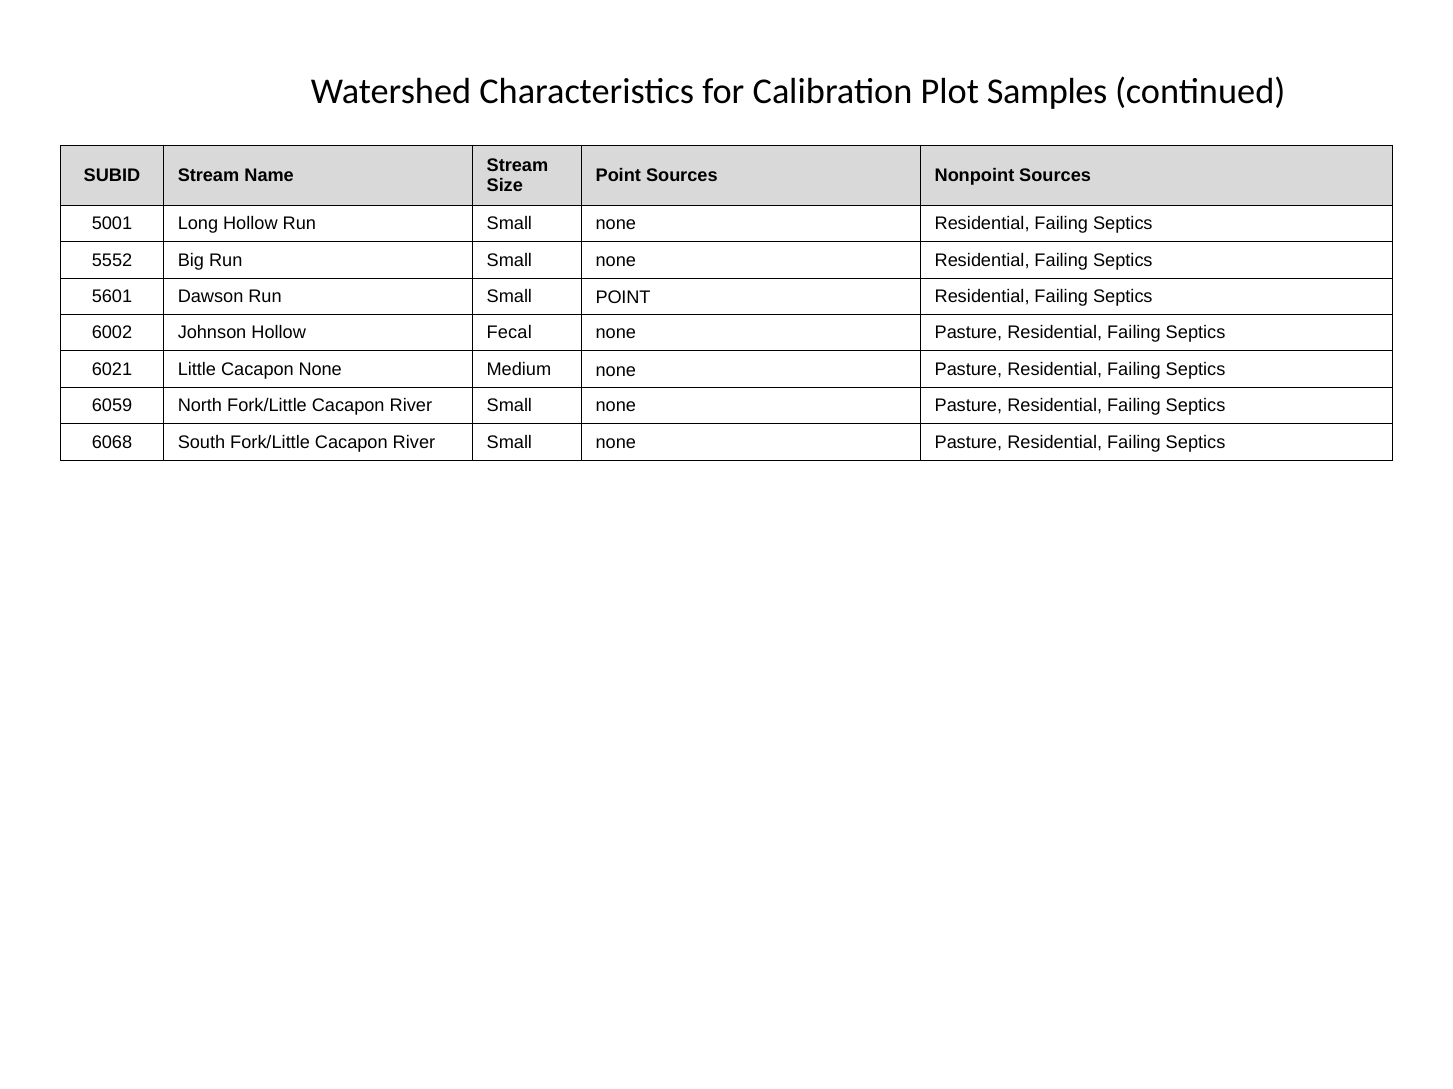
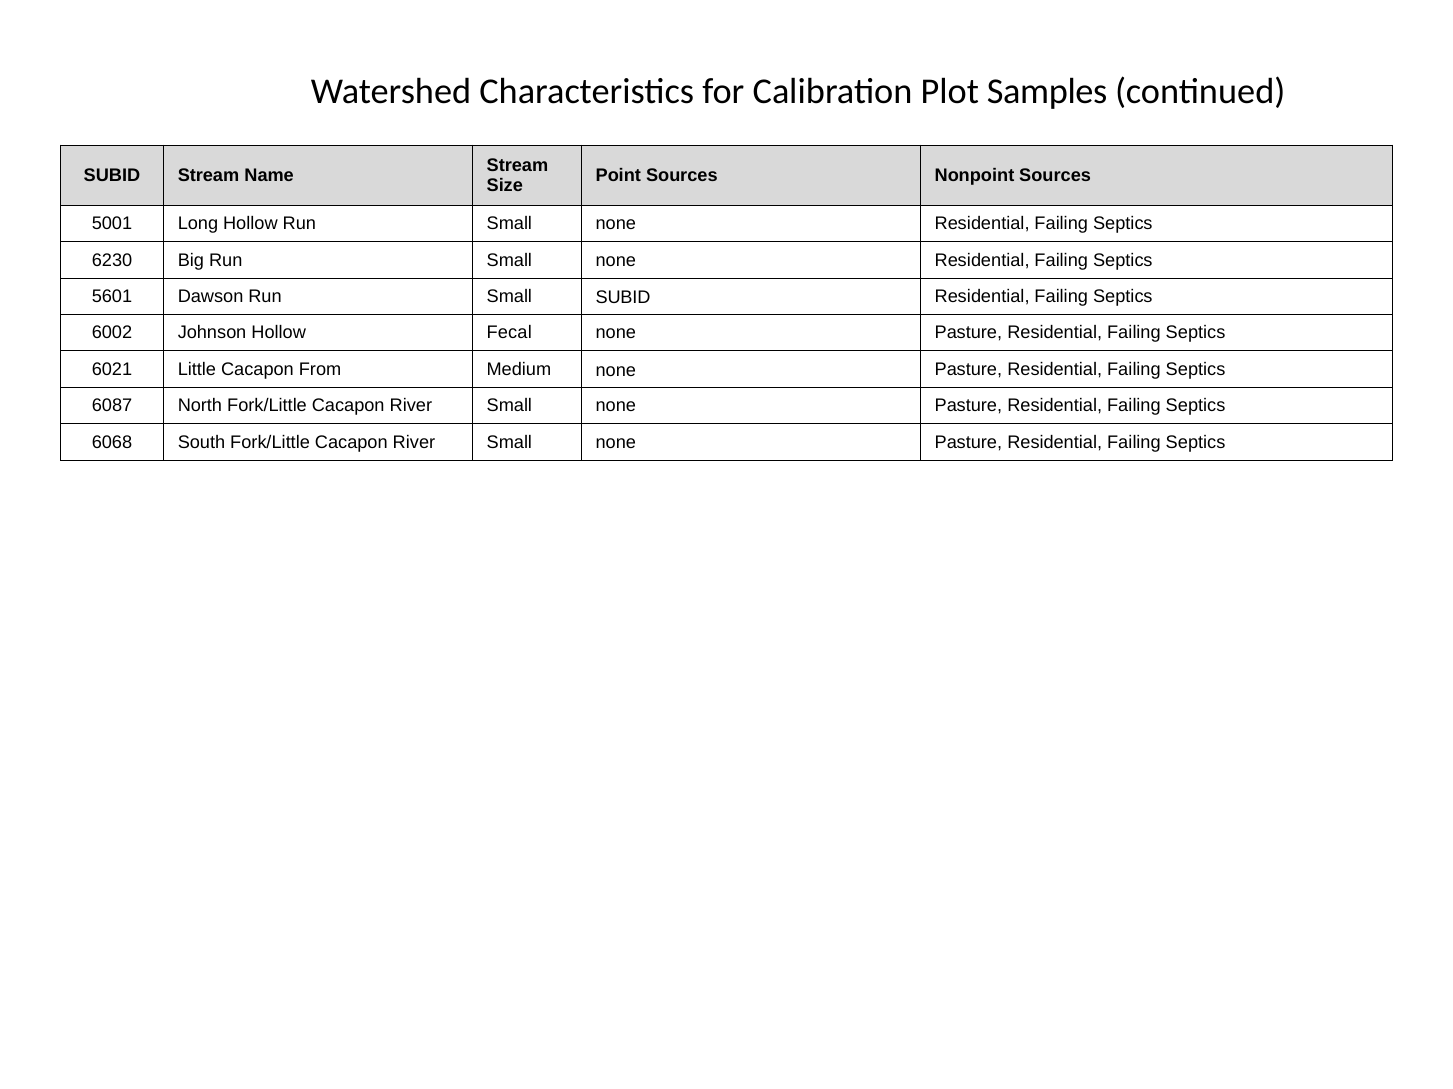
5552: 5552 -> 6230 (112, 260)
Small POINT: POINT -> SUBID (623, 298)
Cacapon None: None -> From (320, 370)
6059: 6059 -> 6087 (112, 406)
